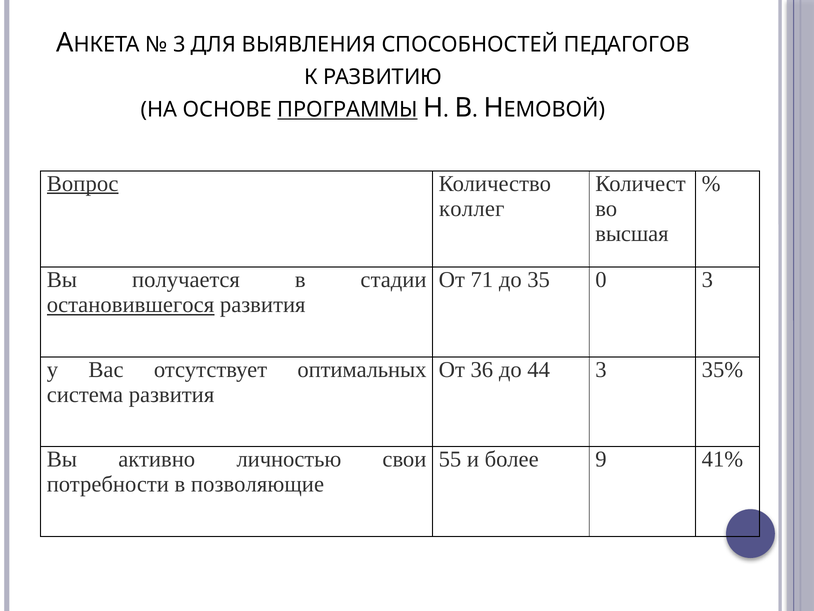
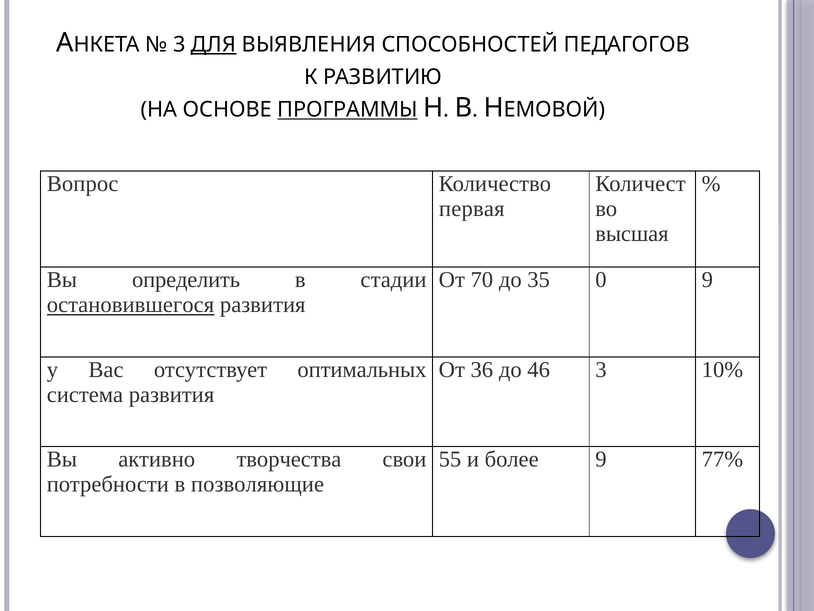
ДЛЯ underline: none -> present (214, 44)
Вопрос underline: present -> none (83, 183)
коллег: коллег -> первая (472, 209)
получается: получается -> определить (186, 280)
71: 71 -> 70 (482, 280)
0 3: 3 -> 9 (707, 280)
44: 44 -> 46 (539, 369)
35%: 35% -> 10% (722, 369)
личностью: личностью -> творчества (289, 459)
41%: 41% -> 77% (722, 459)
